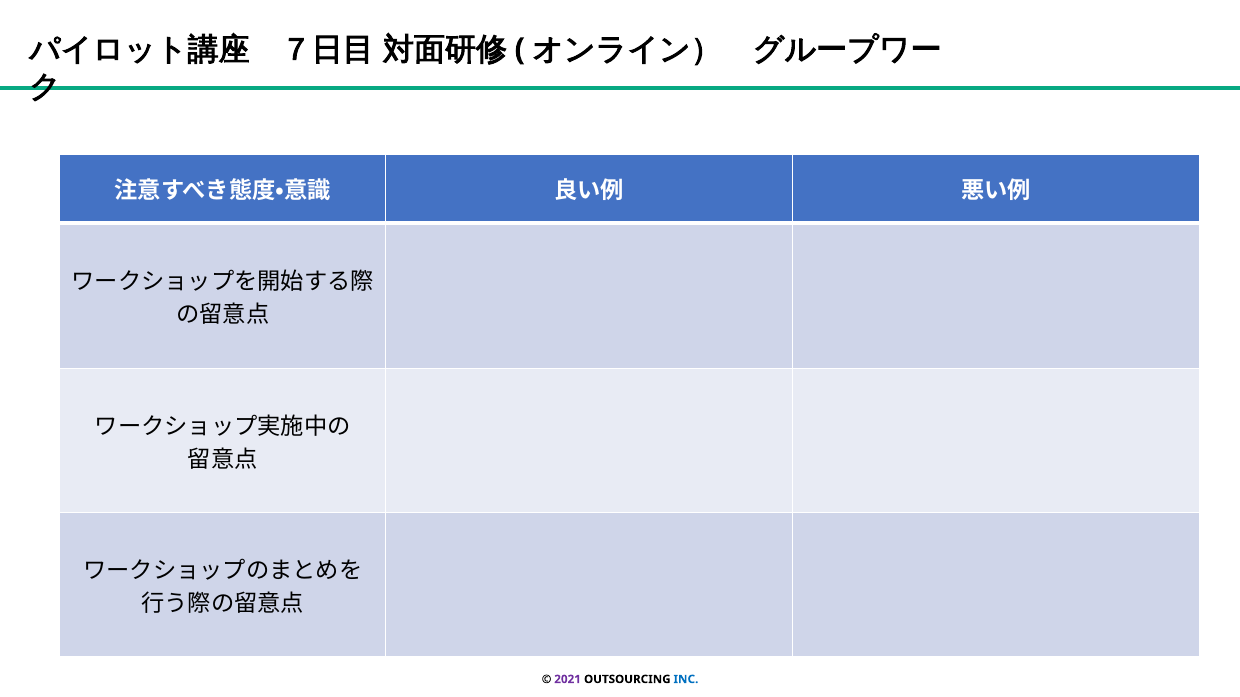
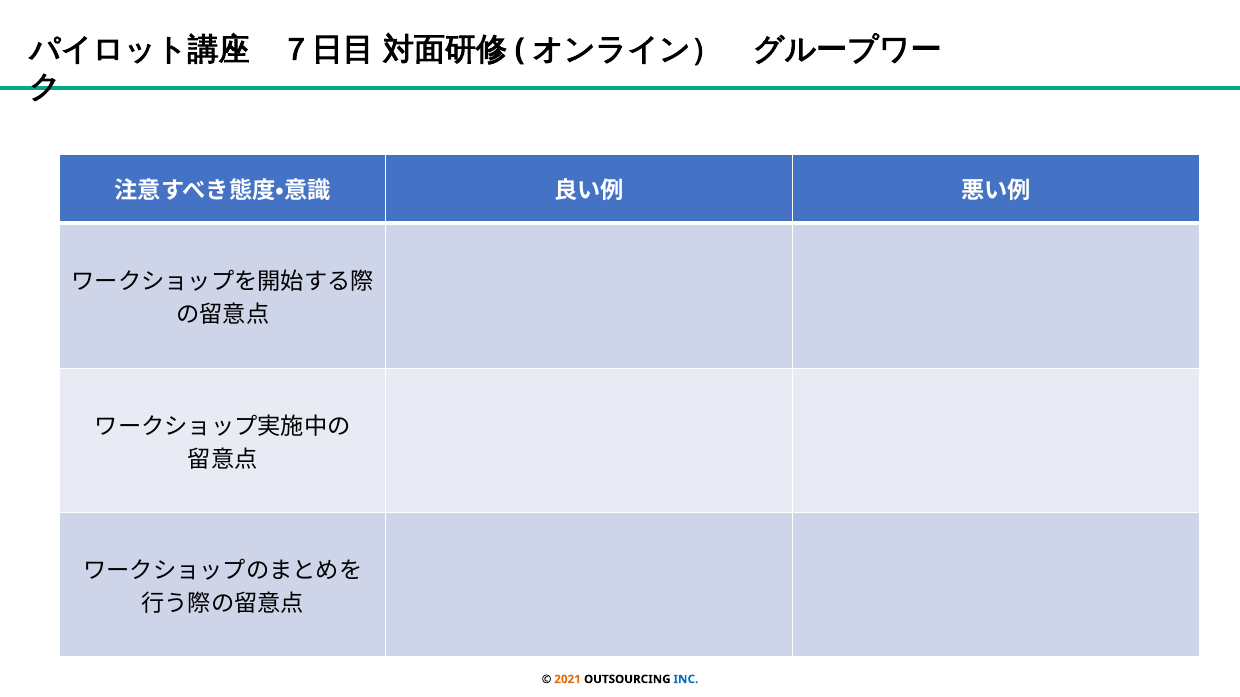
2021 colour: purple -> orange (568, 680)
